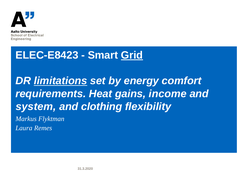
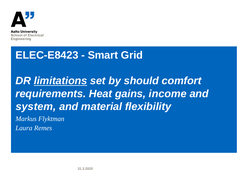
Grid underline: present -> none (132, 55)
energy: energy -> should (141, 81)
clothing: clothing -> material (102, 107)
